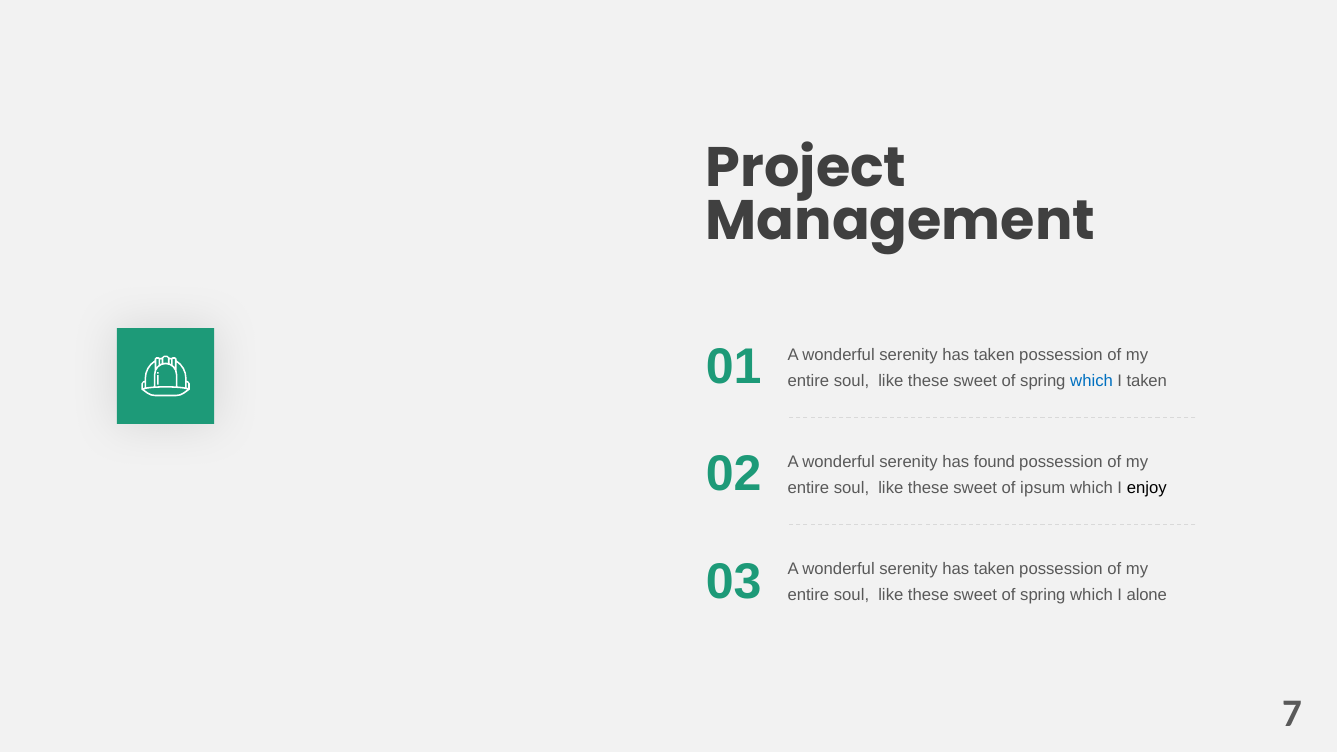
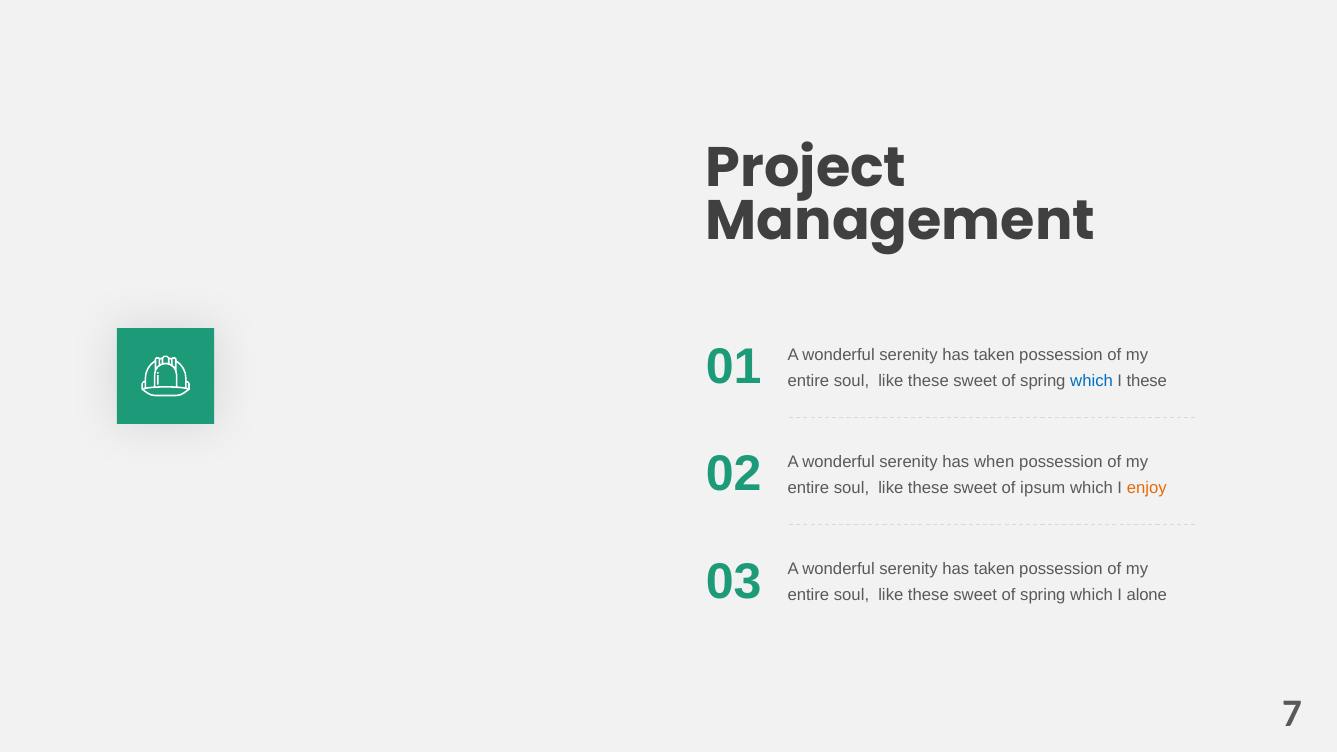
I taken: taken -> these (1147, 381)
found: found -> when (994, 462)
enjoy colour: black -> orange (1147, 488)
